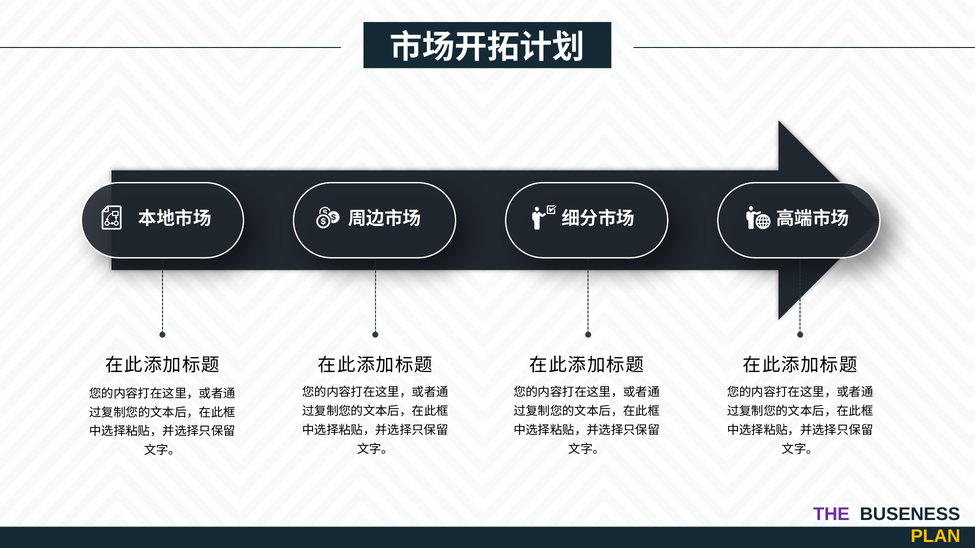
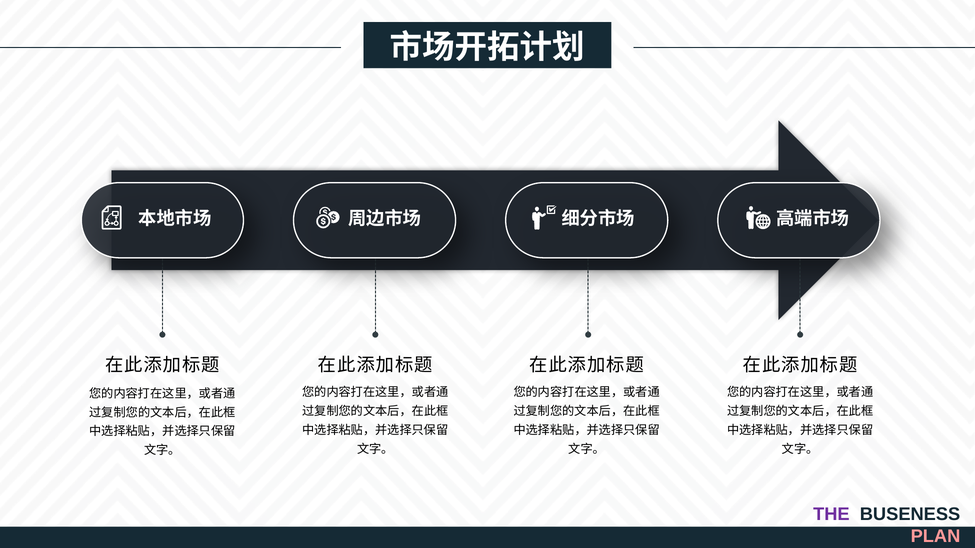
PLAN colour: yellow -> pink (936, 537)
